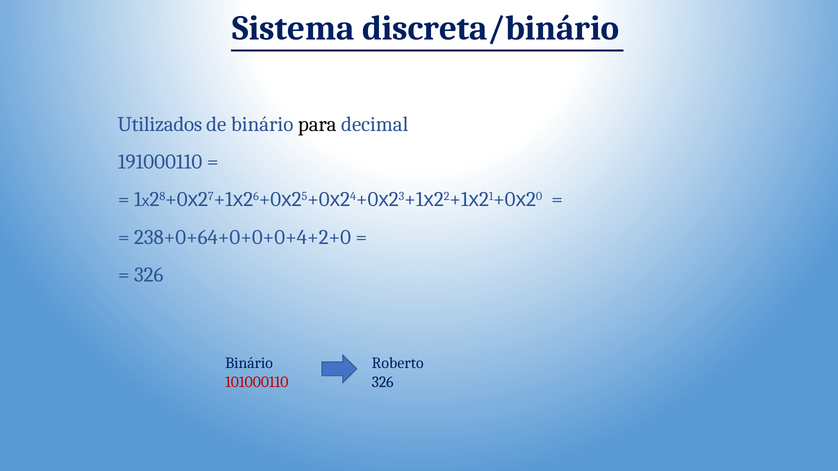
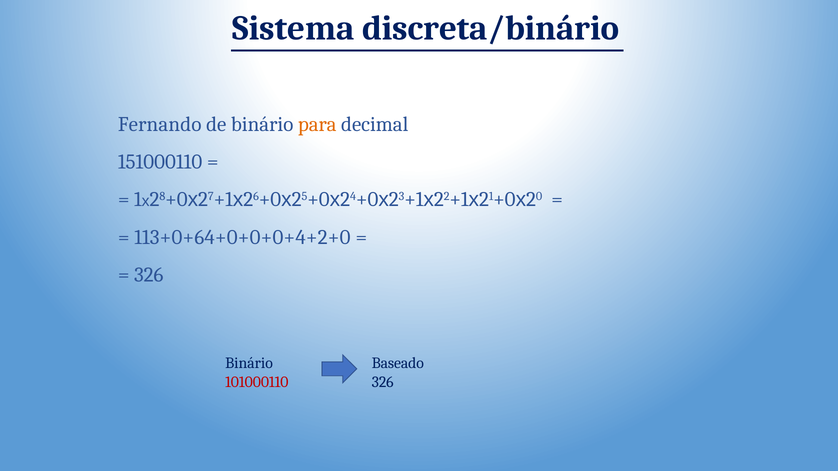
Utilizados: Utilizados -> Fernando (160, 124)
para colour: black -> orange (317, 124)
191000110: 191000110 -> 151000110 (160, 162)
238+0+64+0+0+0+4+2+0: 238+0+64+0+0+0+4+2+0 -> 113+0+64+0+0+0+4+2+0 (242, 237)
Roberto: Roberto -> Baseado (398, 363)
